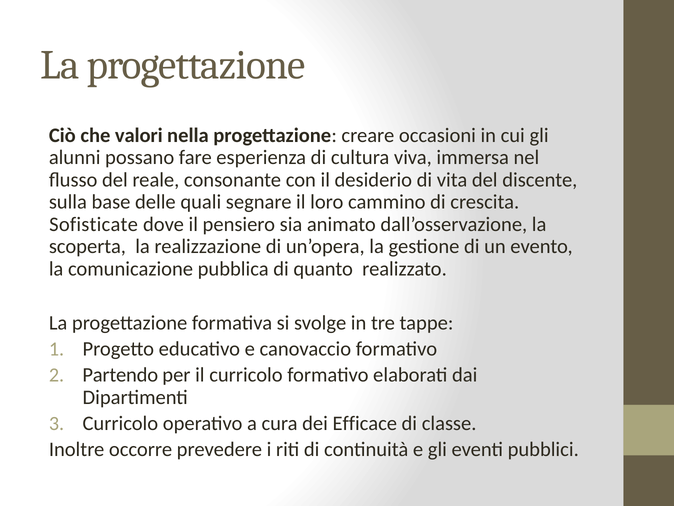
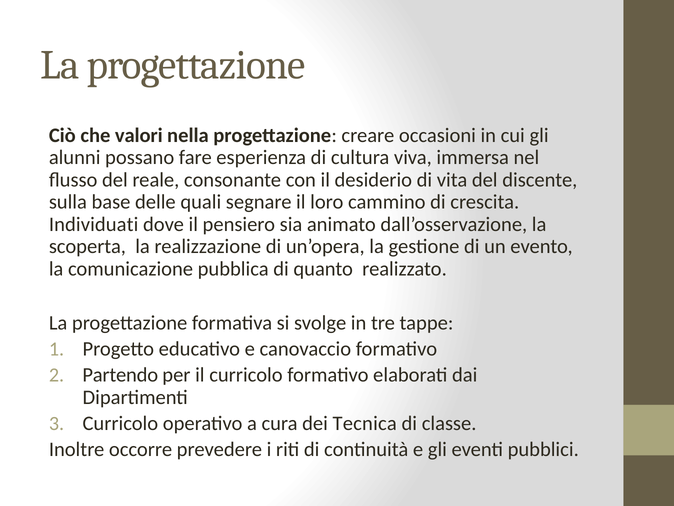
Sofisticate: Sofisticate -> Individuati (94, 224)
Efficace: Efficace -> Tecnica (365, 423)
